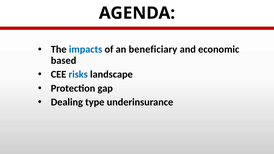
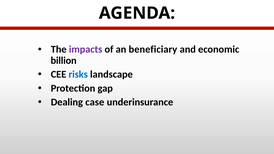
impacts colour: blue -> purple (86, 49)
based: based -> billion (64, 61)
type: type -> case (95, 102)
